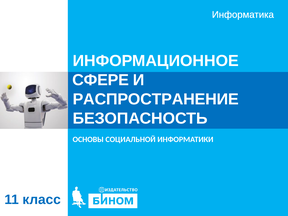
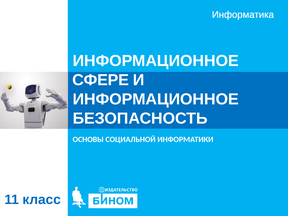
РАСПРОСТРАНЕНИЕ: РАСПРОСТРАНЕНИЕ -> ИНФОРМАЦИОННОЕ (156, 99)
